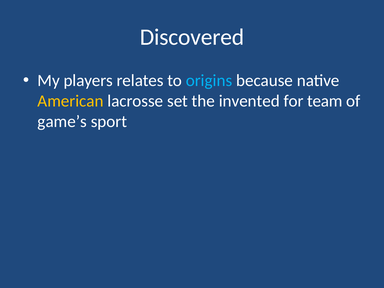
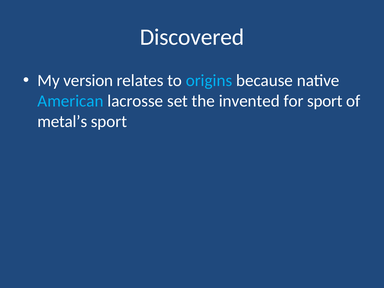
players: players -> version (88, 81)
American colour: yellow -> light blue (70, 101)
for team: team -> sport (325, 101)
game’s: game’s -> metal’s (62, 122)
